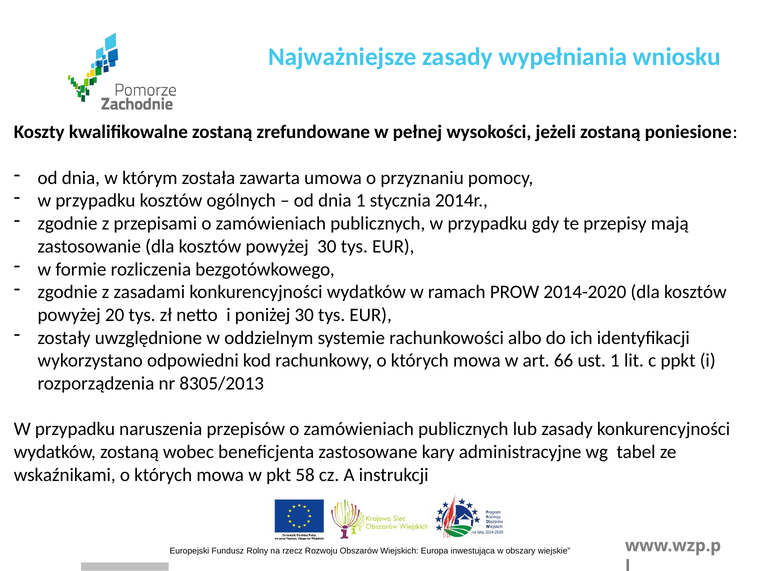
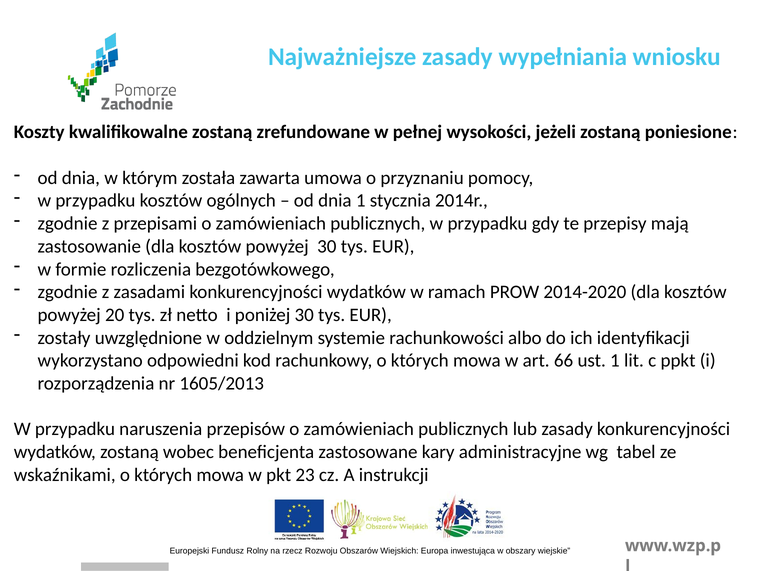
8305/2013: 8305/2013 -> 1605/2013 (222, 383)
58: 58 -> 23 (305, 475)
